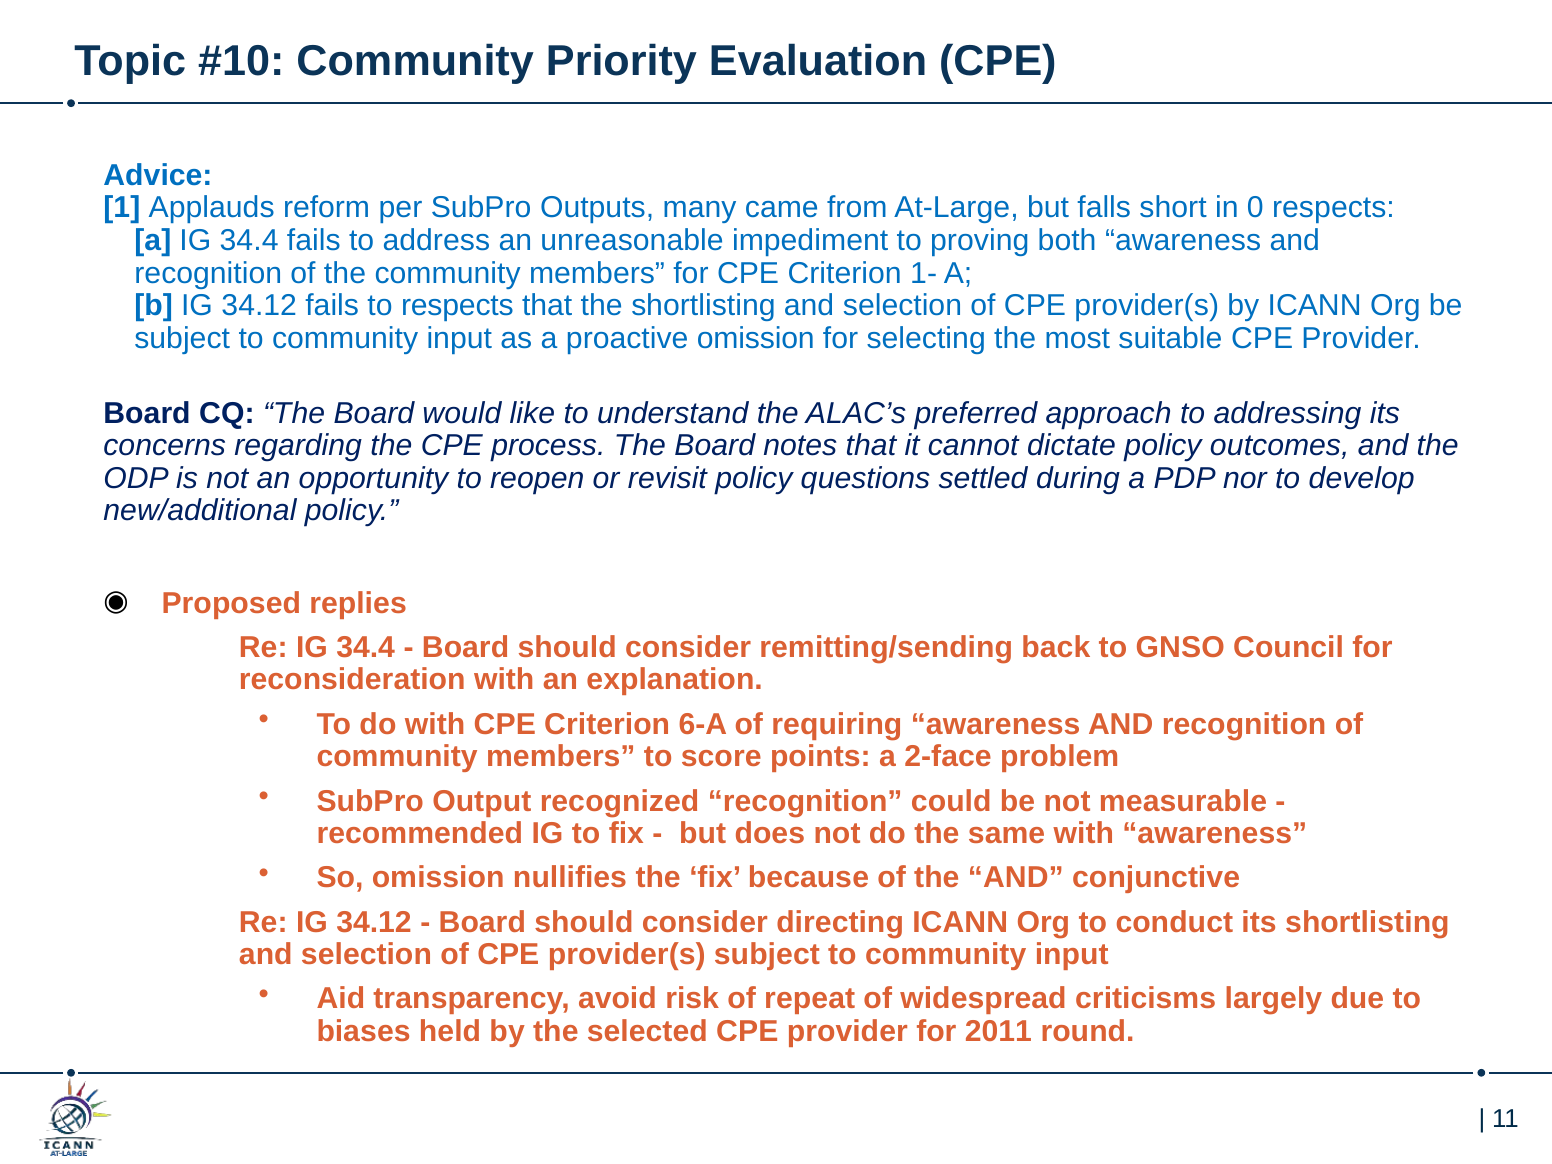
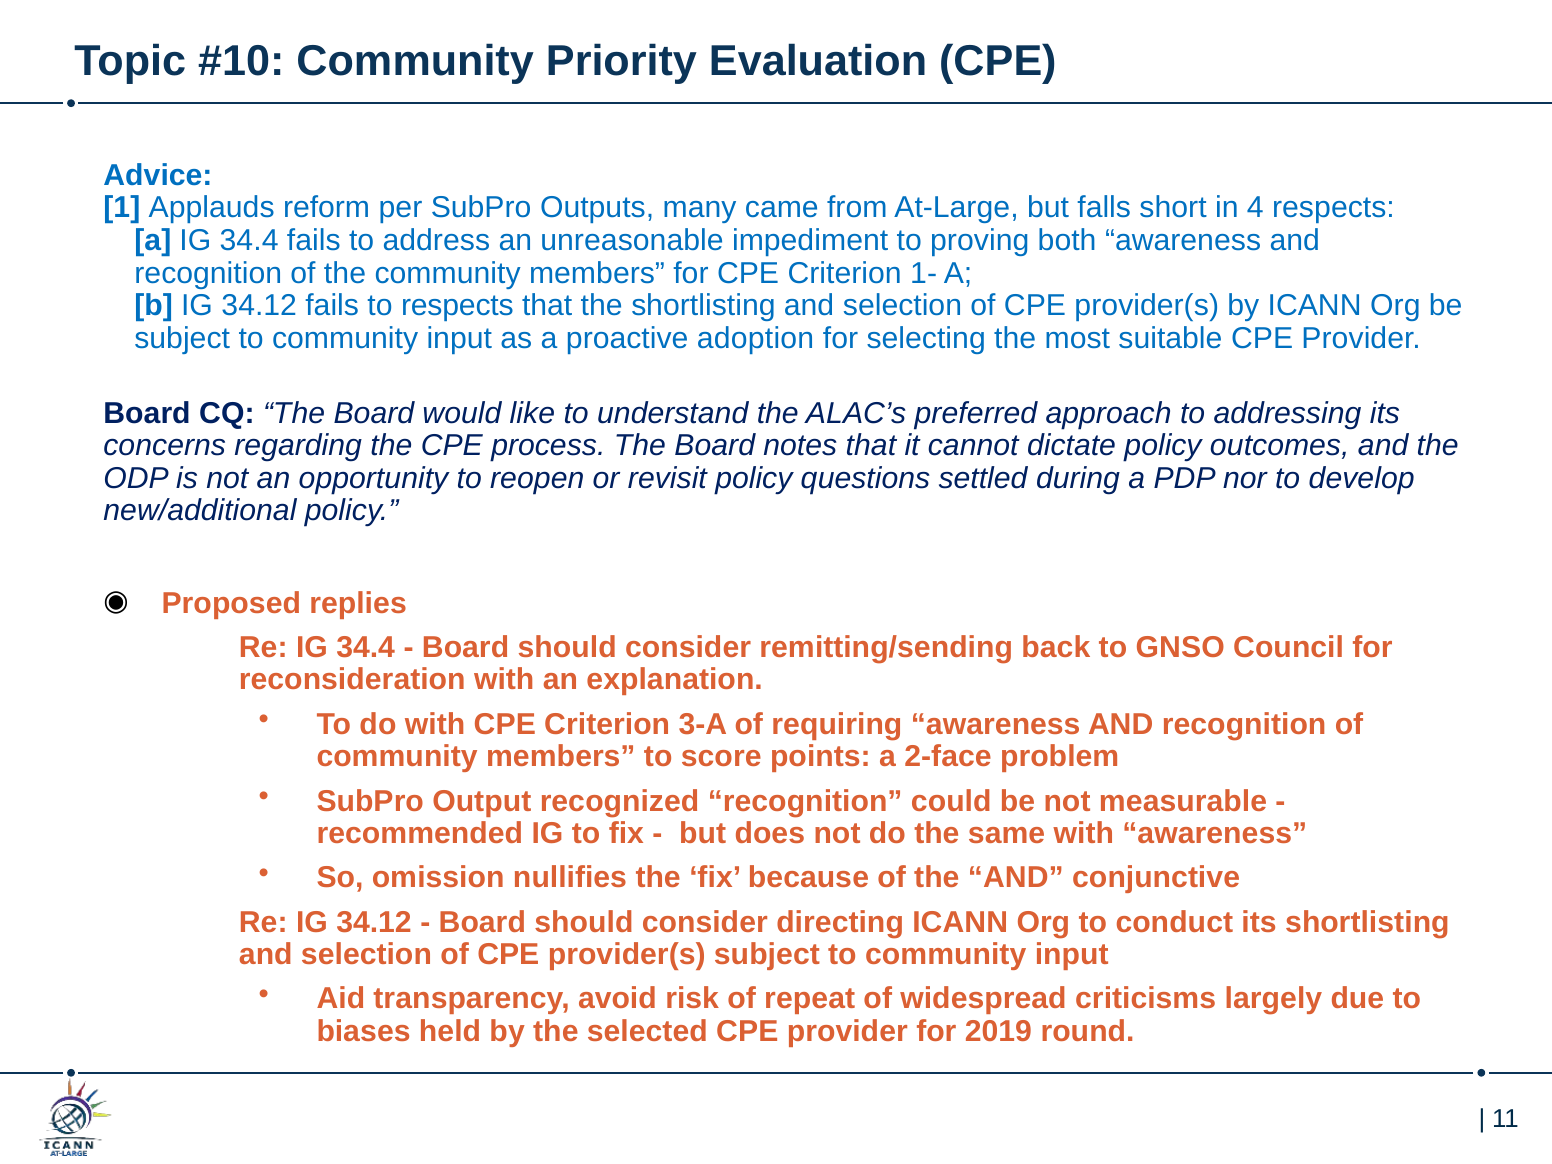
0: 0 -> 4 (1255, 208)
proactive omission: omission -> adoption (756, 338)
6-A: 6-A -> 3-A (703, 724)
2011: 2011 -> 2019 (998, 1032)
